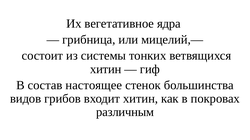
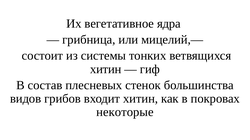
настоящее: настоящее -> плесневых (94, 86)
различным: различным -> некоторые (125, 113)
